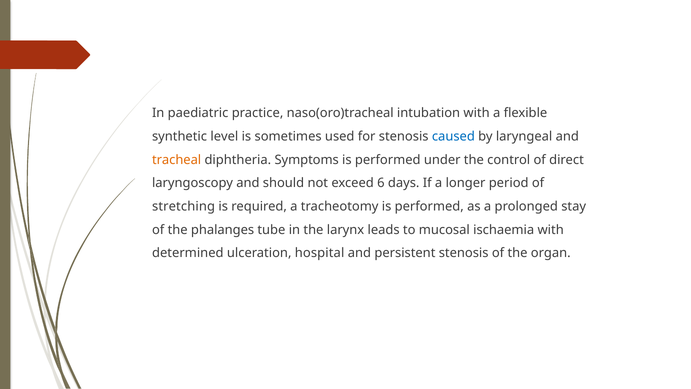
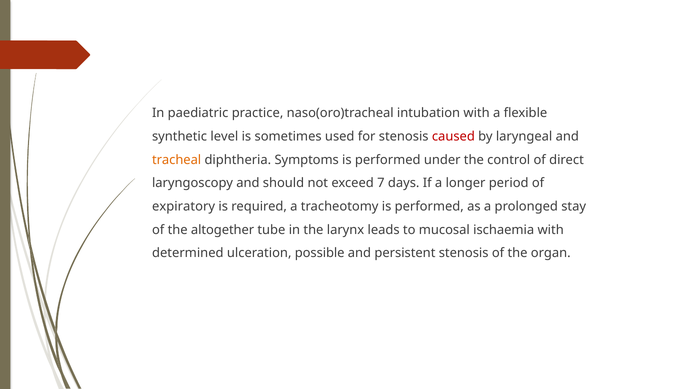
caused colour: blue -> red (453, 136)
6: 6 -> 7 (381, 183)
stretching: stretching -> expiratory (184, 206)
phalanges: phalanges -> altogether (223, 230)
hospital: hospital -> possible (320, 253)
